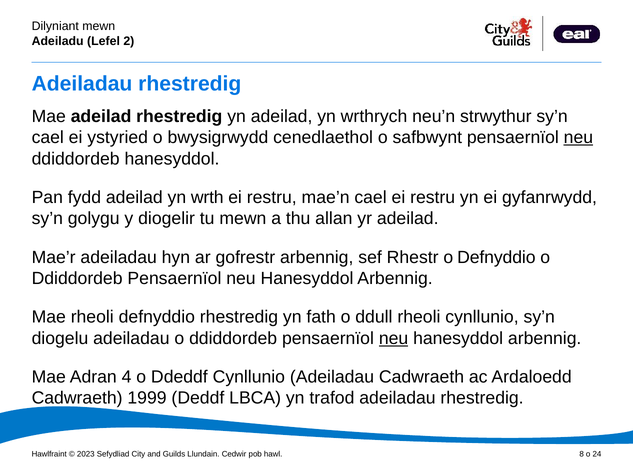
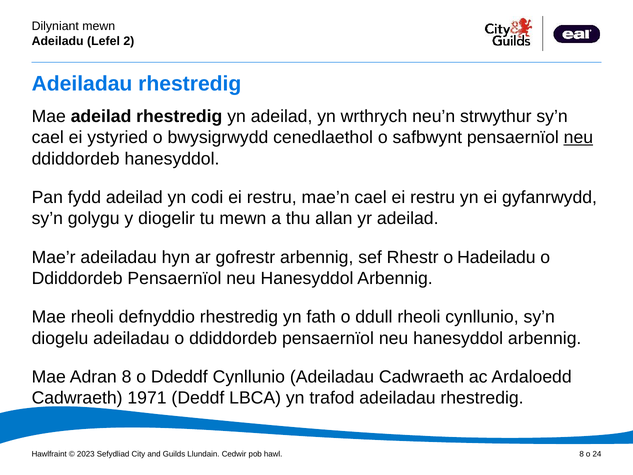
wrth: wrth -> codi (207, 197)
o Defnyddio: Defnyddio -> Hadeiladu (496, 257)
neu underline: present -> none (394, 338)
Adran 4: 4 -> 8 (127, 377)
1999: 1999 -> 1971 (147, 398)
